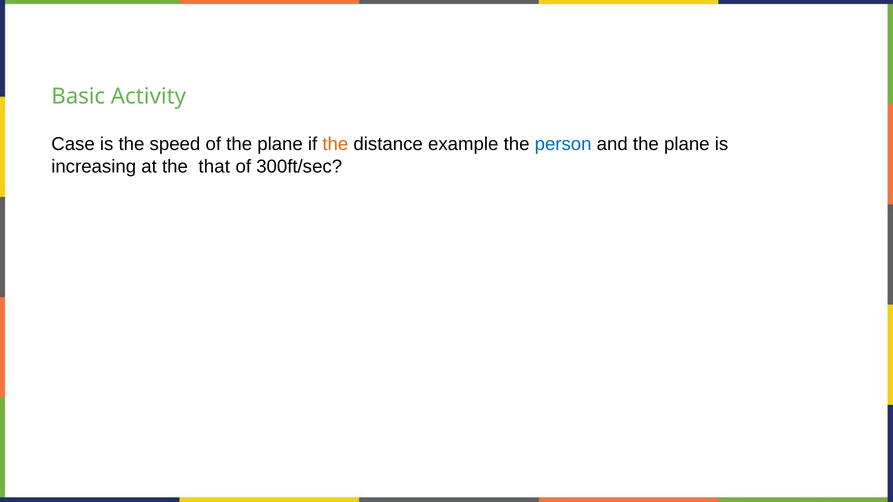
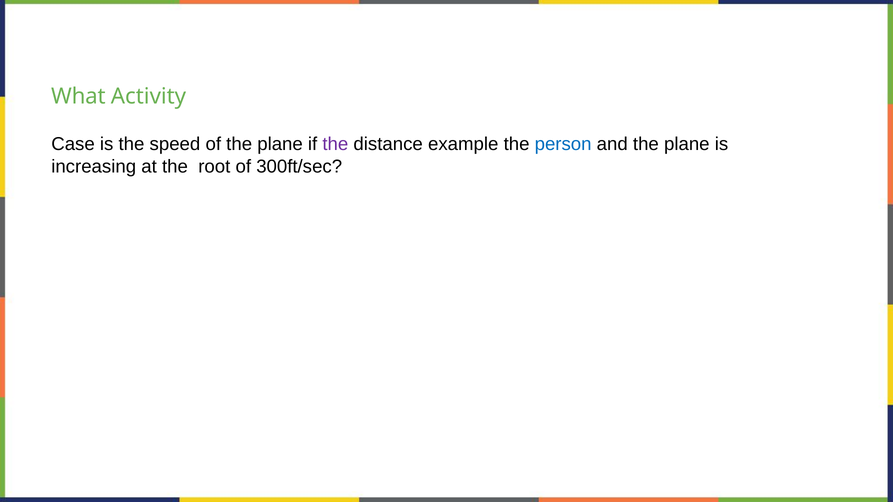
Basic: Basic -> What (78, 96)
the colour: orange -> purple (335, 144)
that: that -> root (214, 167)
